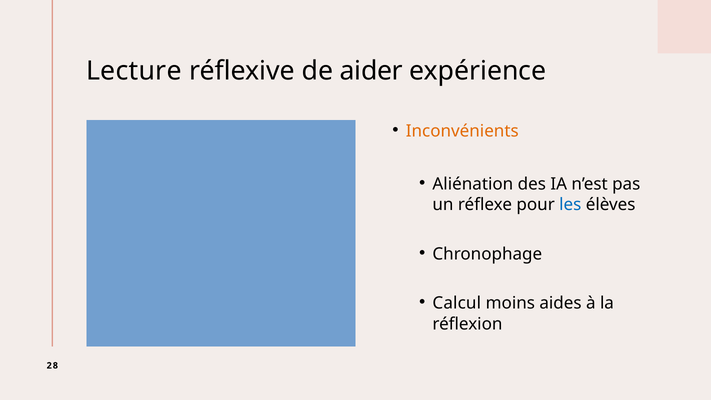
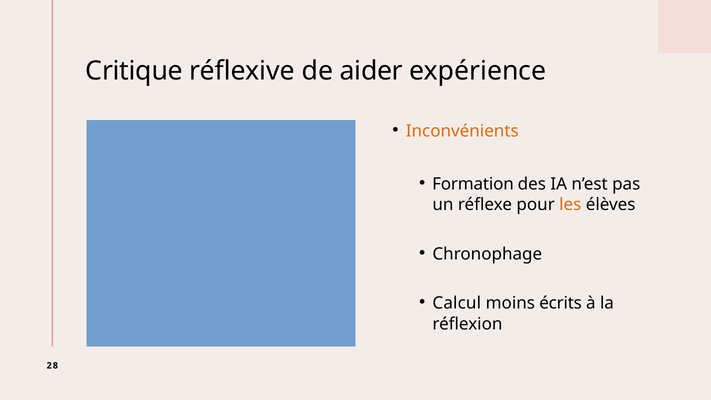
Lecture: Lecture -> Critique (134, 71)
Aliénation: Aliénation -> Formation (473, 184)
les colour: blue -> orange (570, 205)
aides: aides -> écrits (561, 303)
